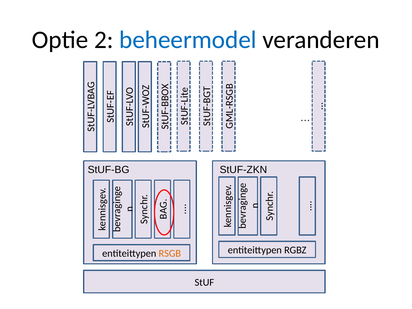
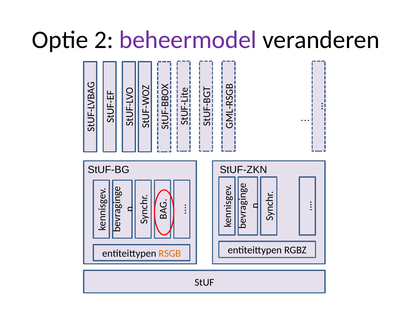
beheermodel colour: blue -> purple (188, 40)
